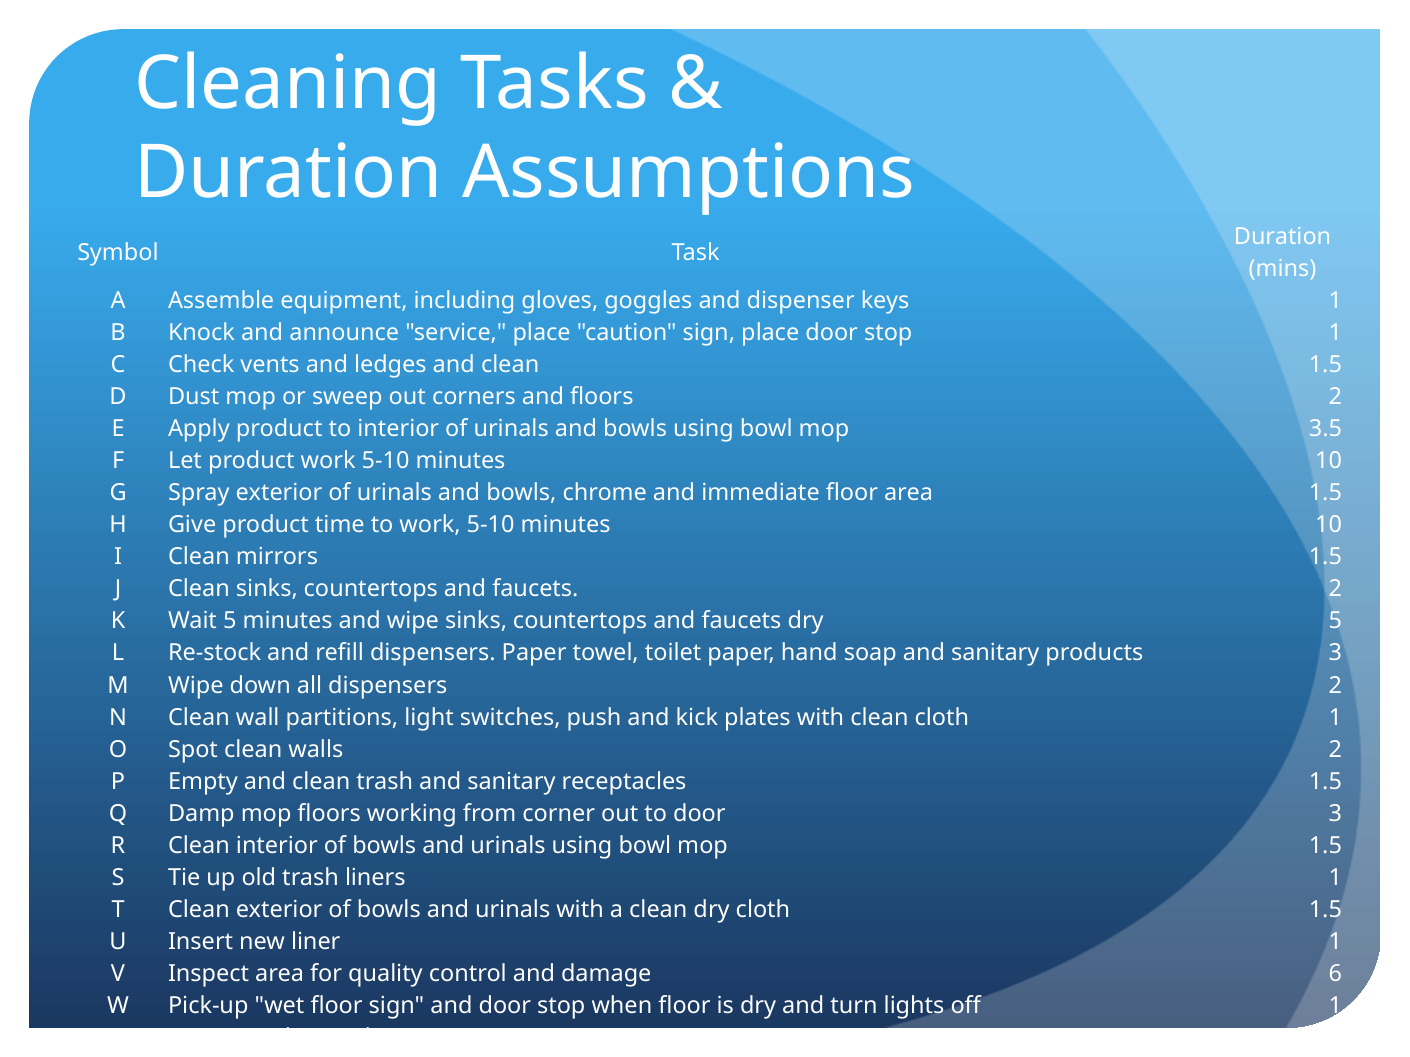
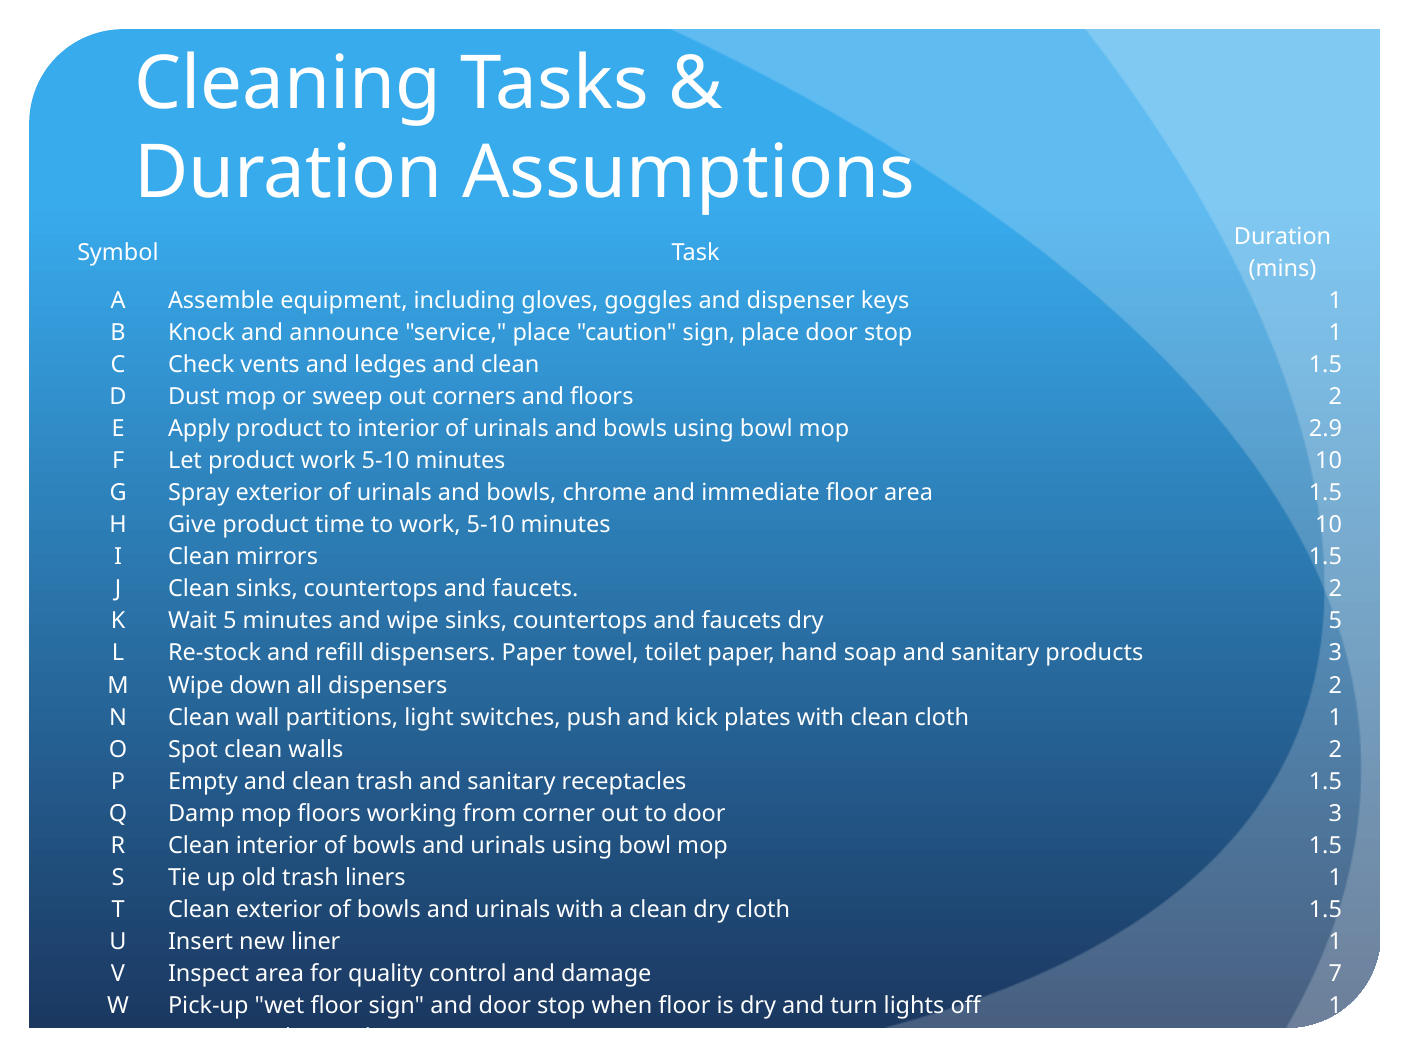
3.5: 3.5 -> 2.9 (1325, 429)
6: 6 -> 7 (1335, 974)
